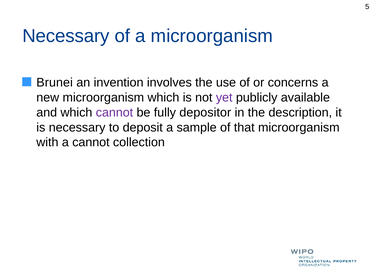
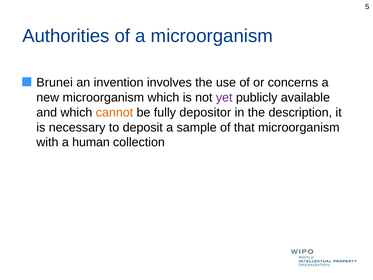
Necessary: Necessary -> Authorities (66, 36)
cannot colour: purple -> orange (114, 112)
a cannot: cannot -> human (91, 142)
